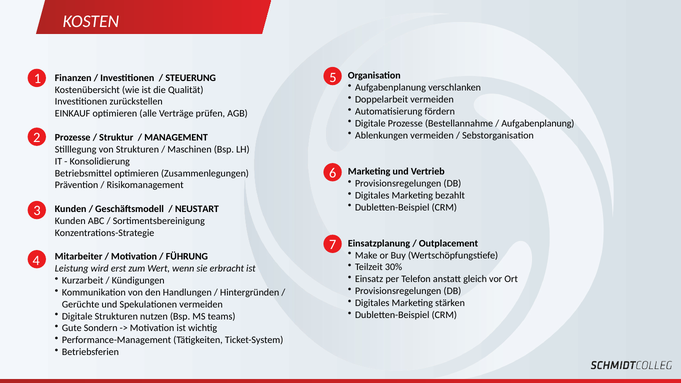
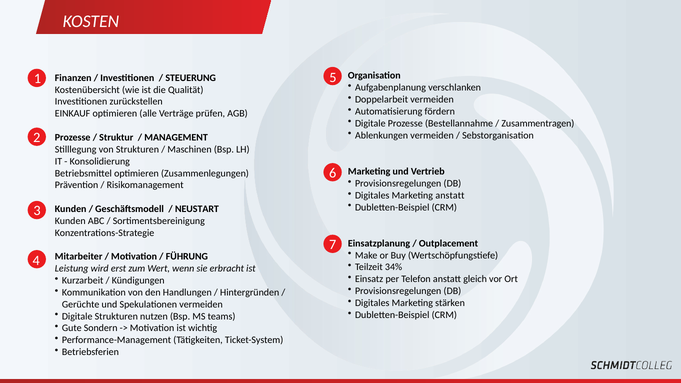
Aufgabenplanung: Aufgabenplanung -> Zusammentragen (538, 123)
Marketing bezahlt: bezahlt -> anstatt (450, 195)
30%: 30% -> 34% (394, 267)
